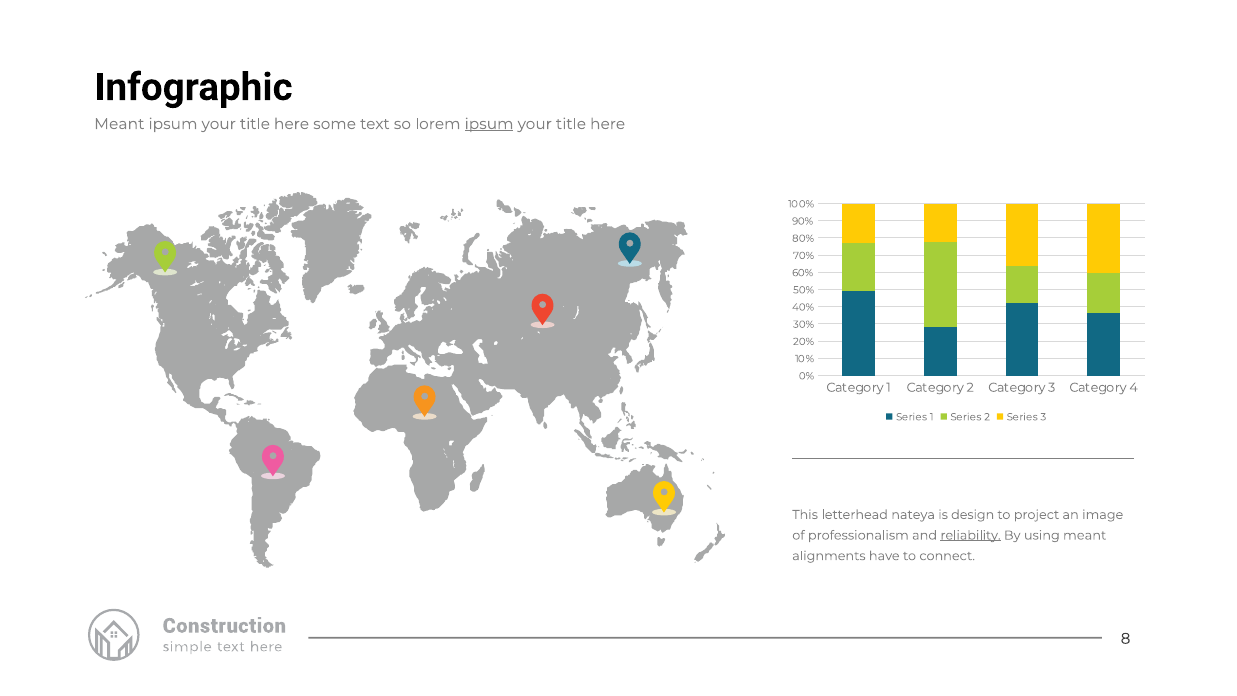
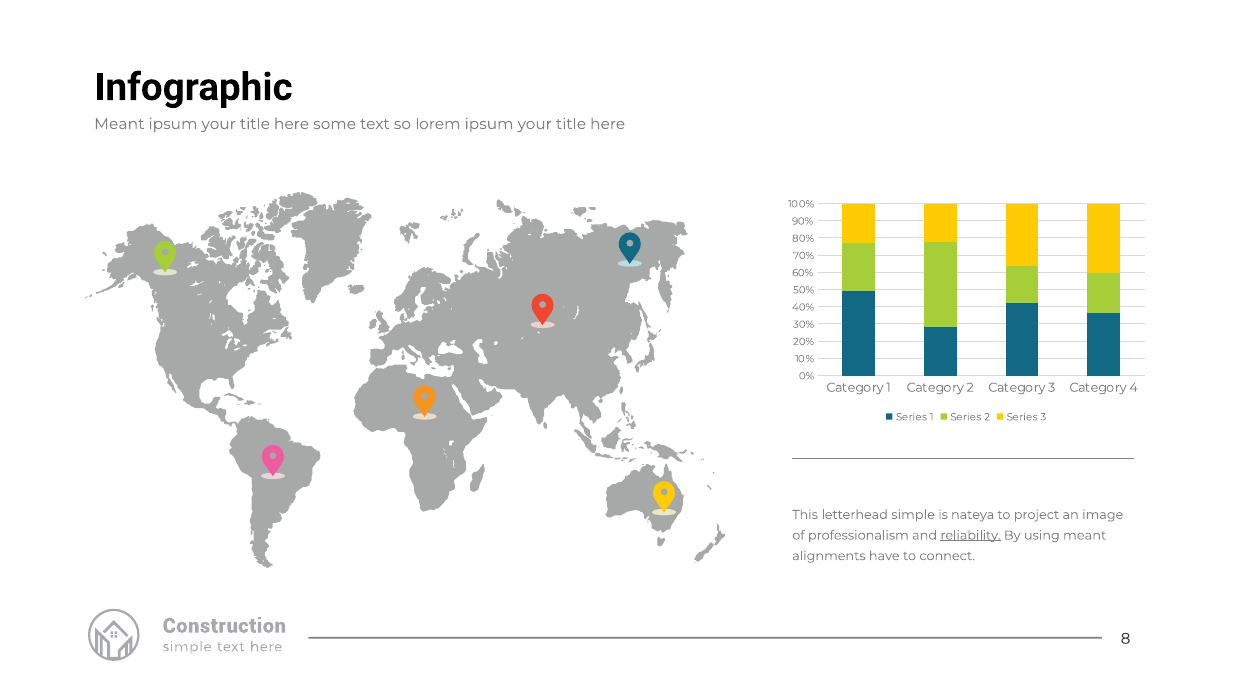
ipsum underline: present -> none (489, 124)
nateya: nateya -> simple (913, 515)
design: design -> nateya (973, 515)
